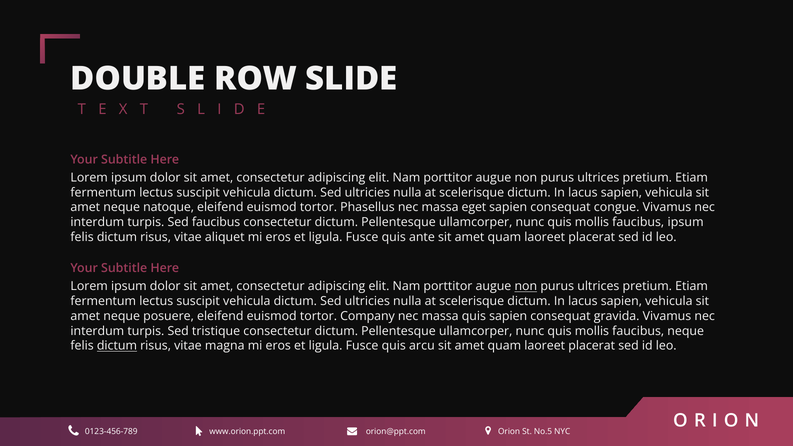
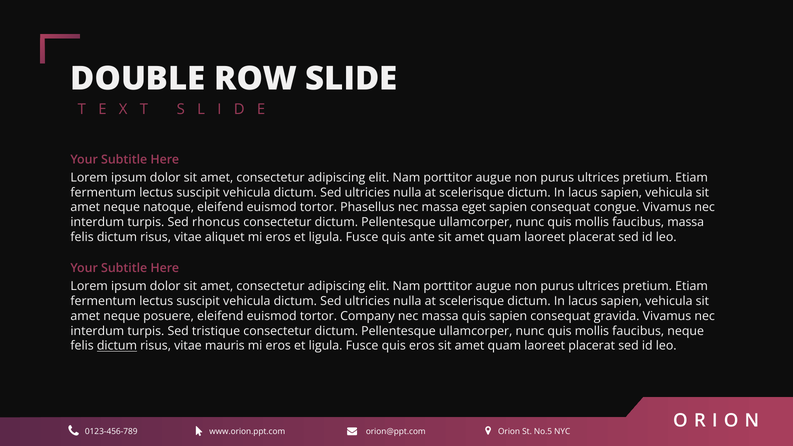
Sed faucibus: faucibus -> rhoncus (216, 222)
faucibus ipsum: ipsum -> massa (686, 222)
non underline: present -> none (526, 286)
magna: magna -> mauris (225, 346)
quis arcu: arcu -> eros (422, 346)
